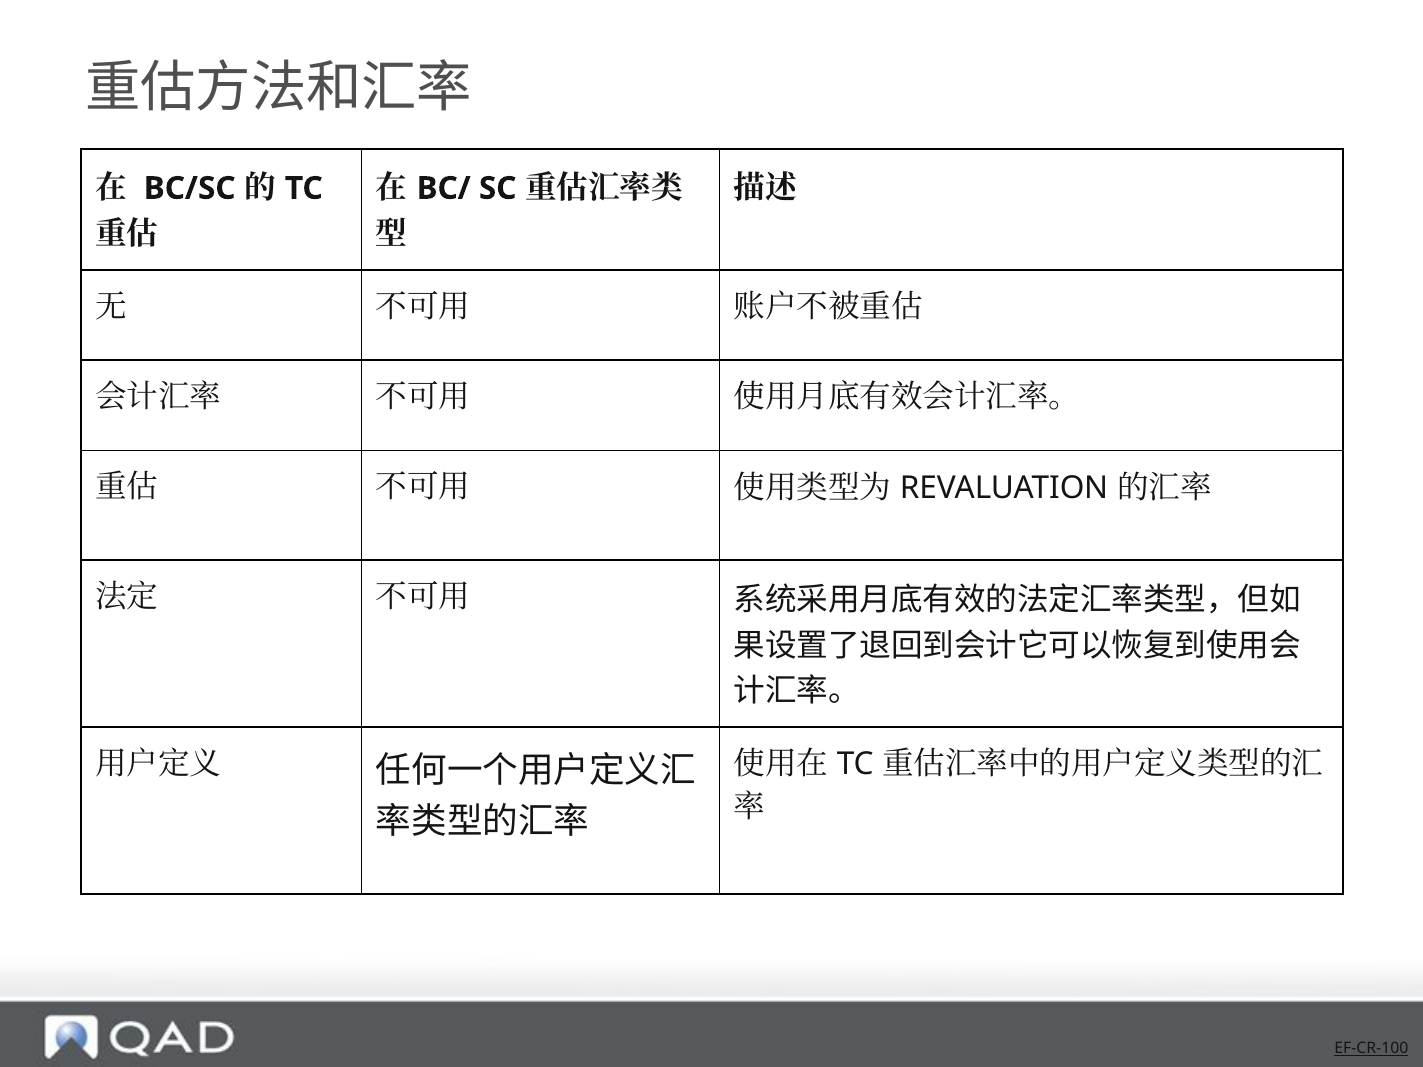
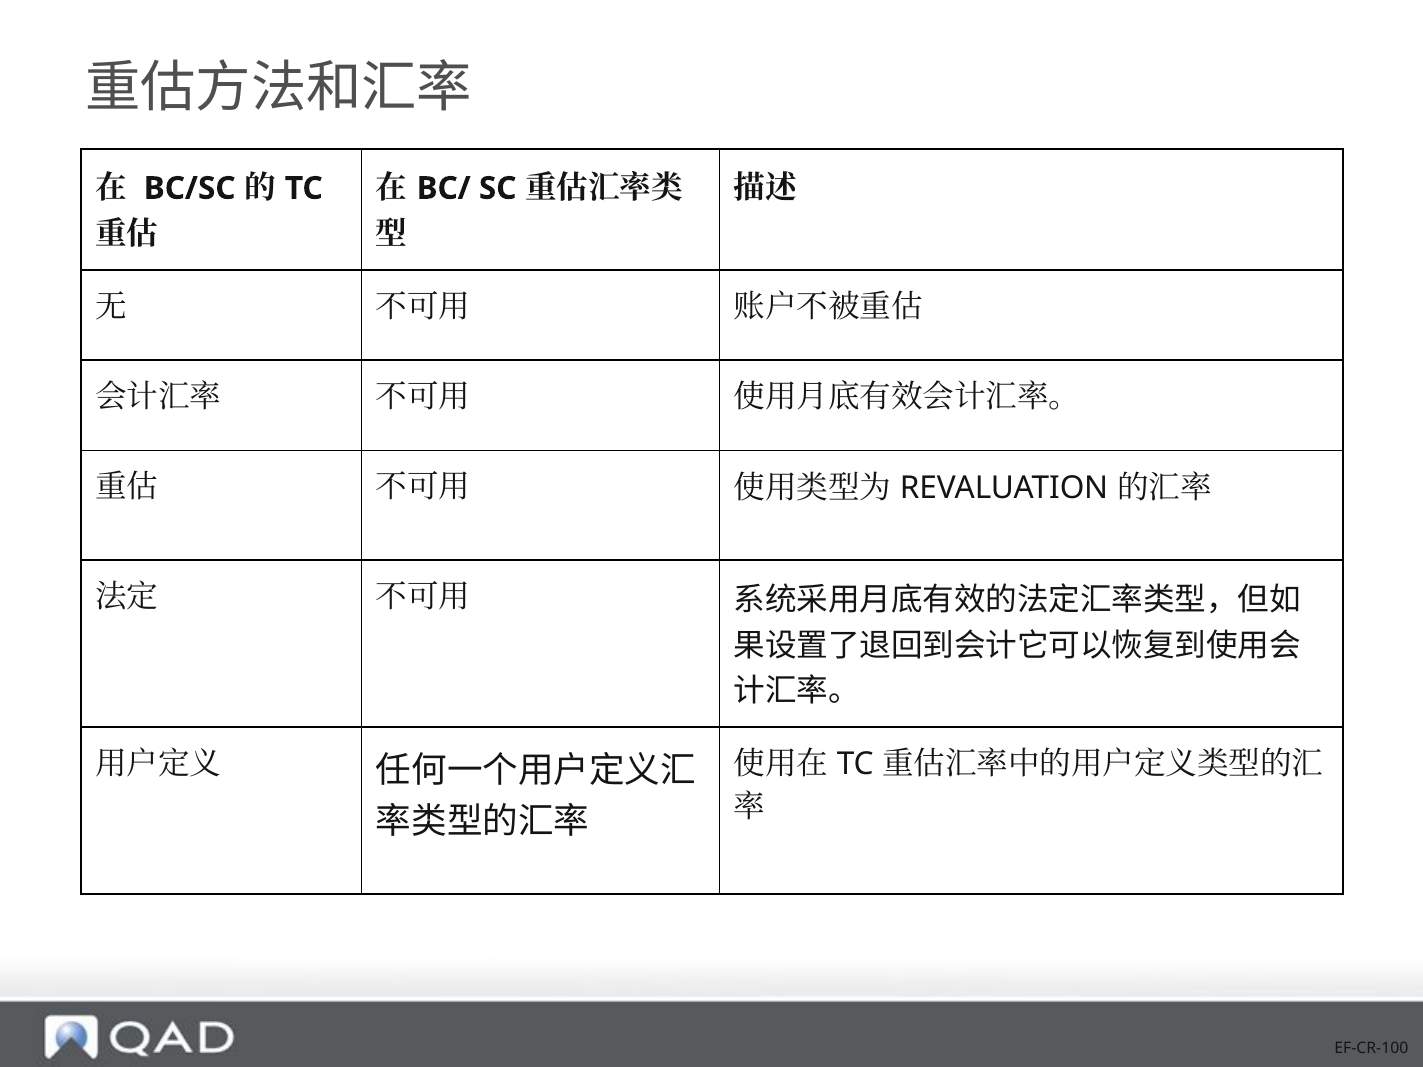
EF-CR-100 underline: present -> none (1371, 1049)
